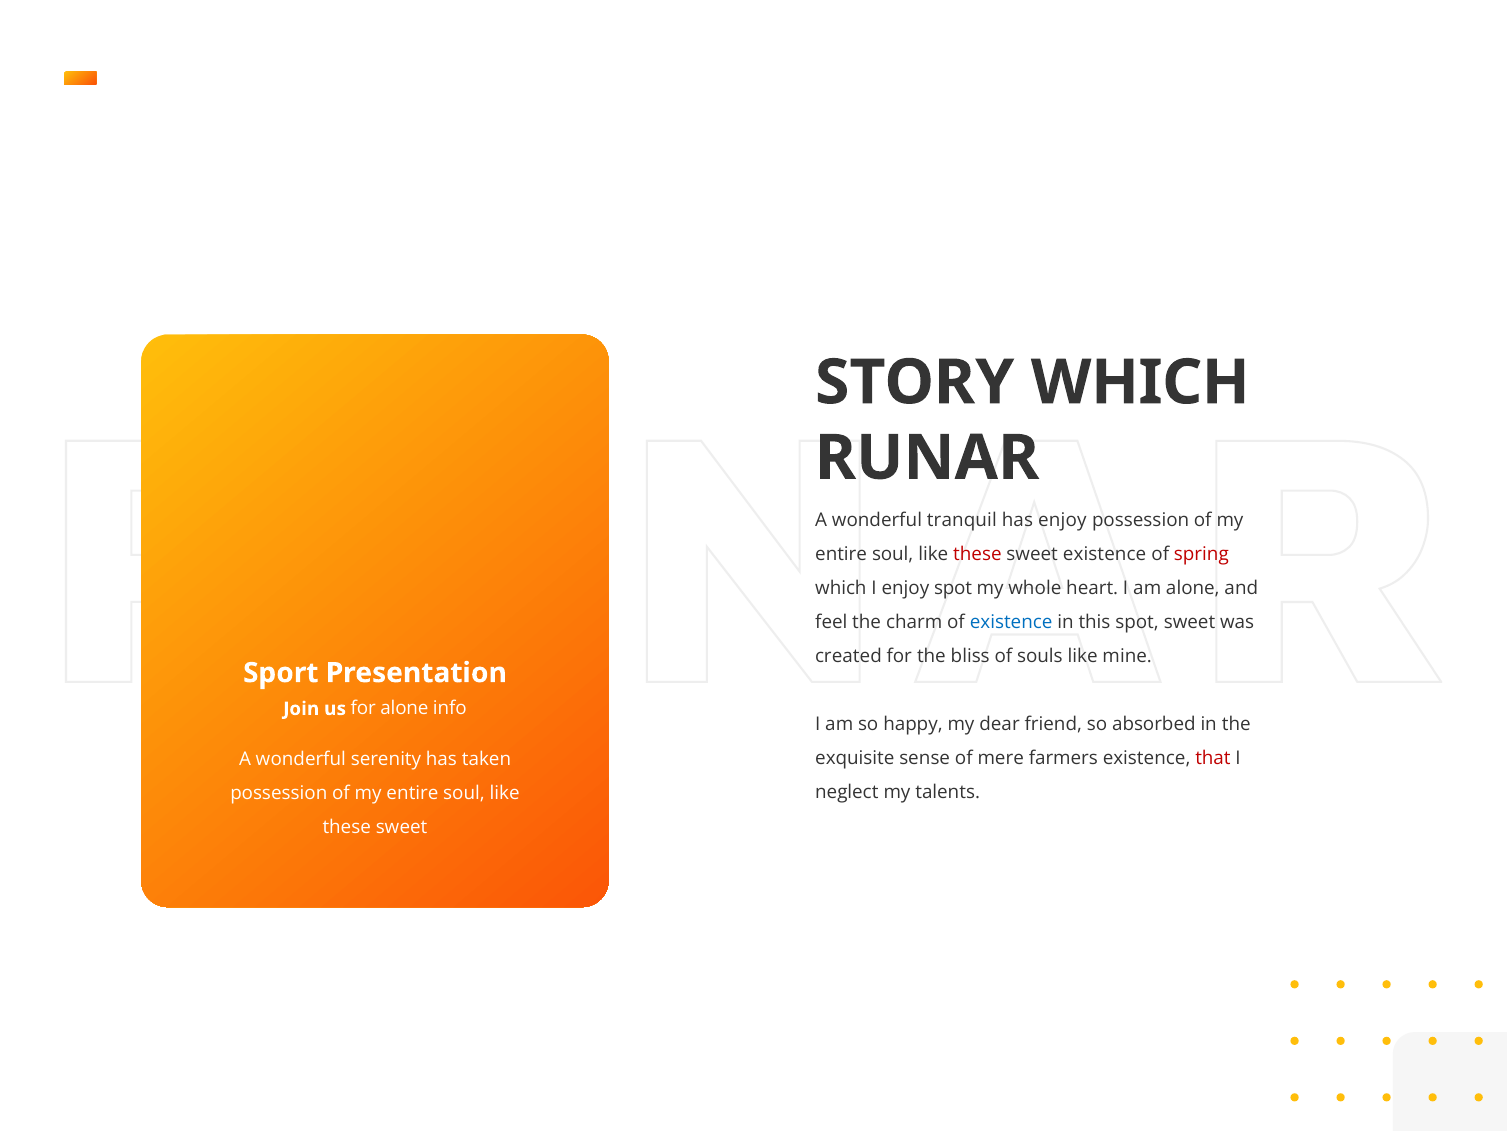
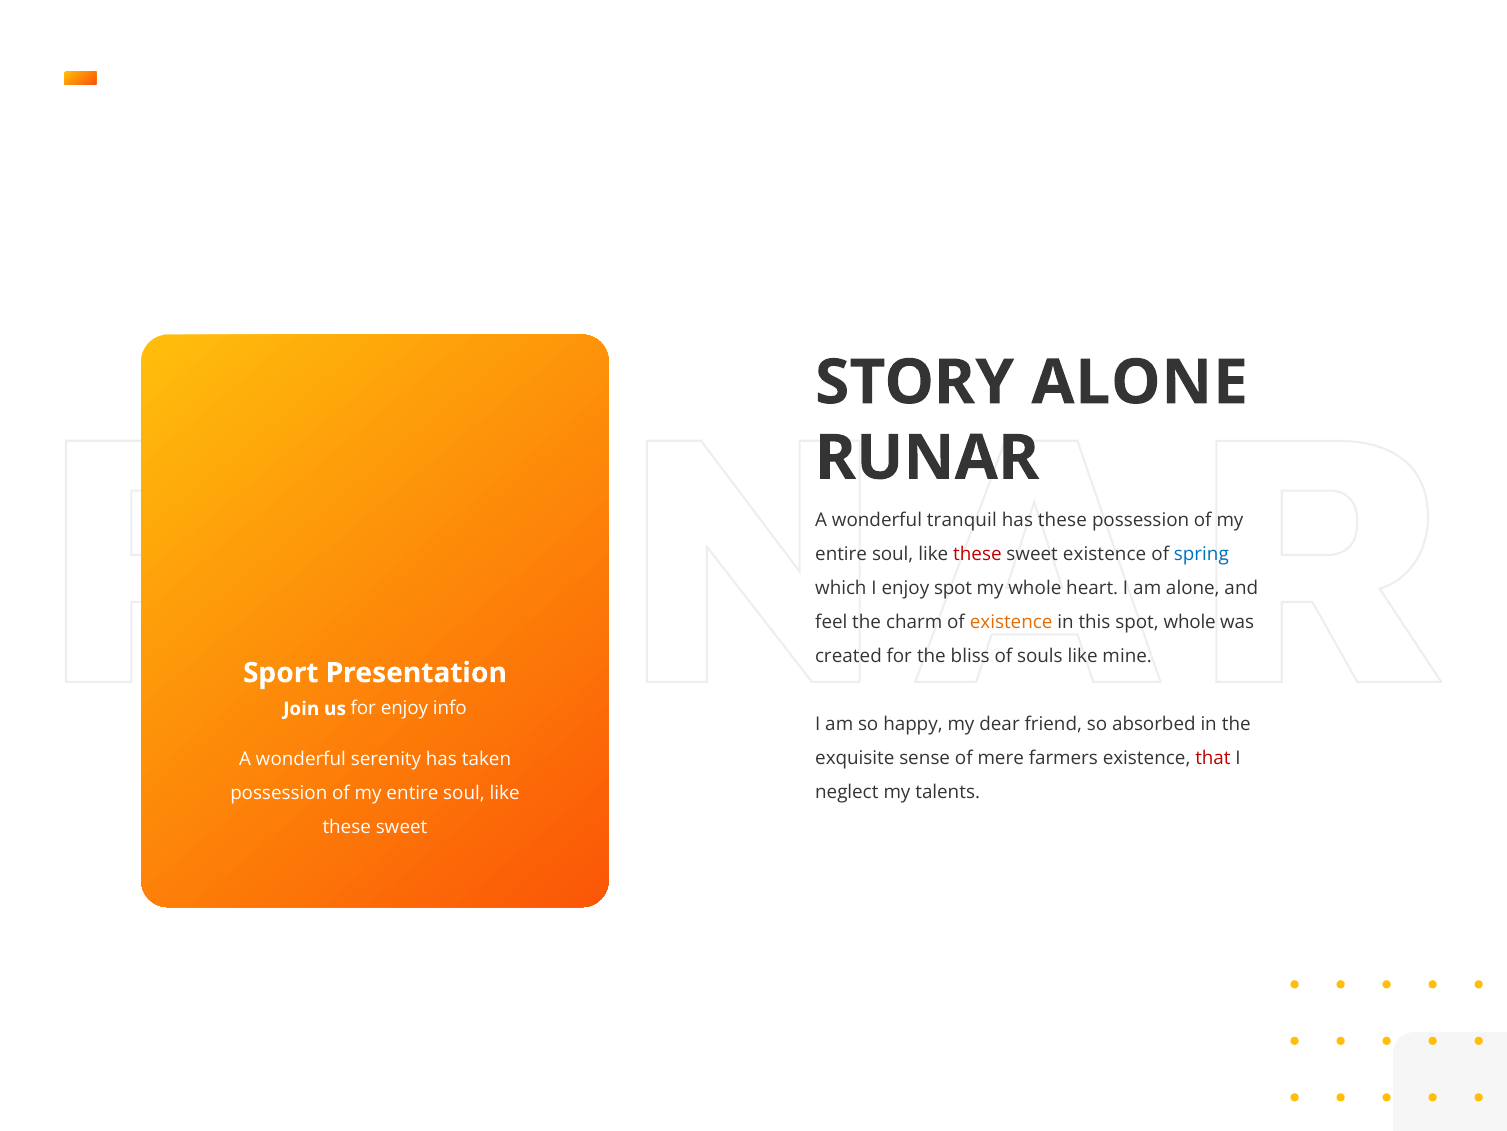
STORY WHICH: WHICH -> ALONE (1140, 382)
has enjoy: enjoy -> these (1062, 520)
spring colour: red -> blue (1201, 554)
existence colour: blue -> orange (1011, 622)
spot sweet: sweet -> whole (1190, 622)
for alone: alone -> enjoy (404, 708)
